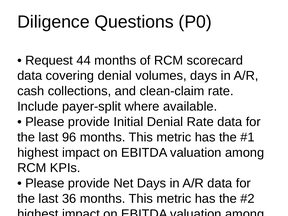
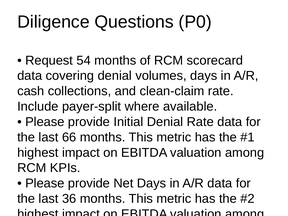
44: 44 -> 54 (84, 60)
96: 96 -> 66 (69, 137)
